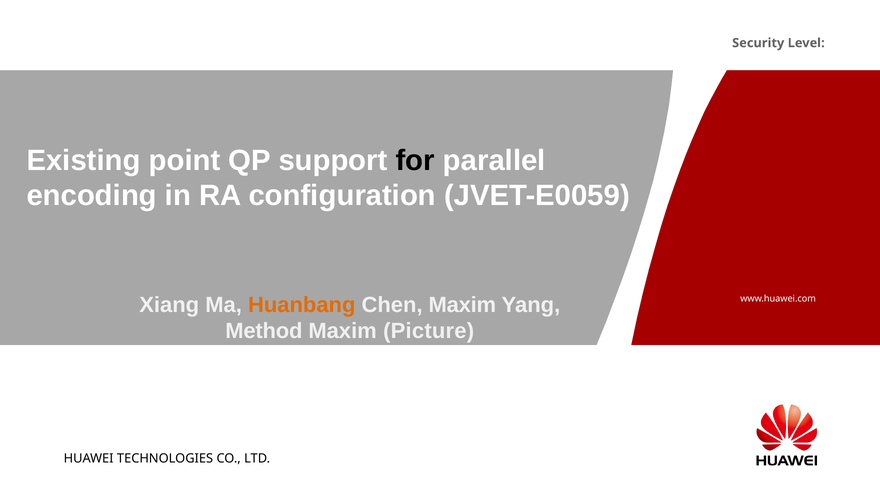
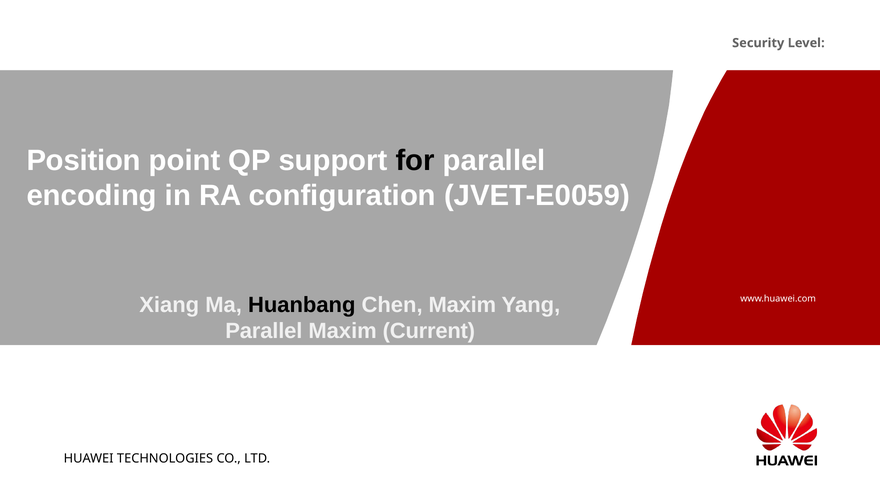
Existing: Existing -> Position (84, 160)
Huanbang colour: orange -> black (302, 305)
Method: Method -> Parallel (264, 331)
Picture: Picture -> Current (429, 331)
